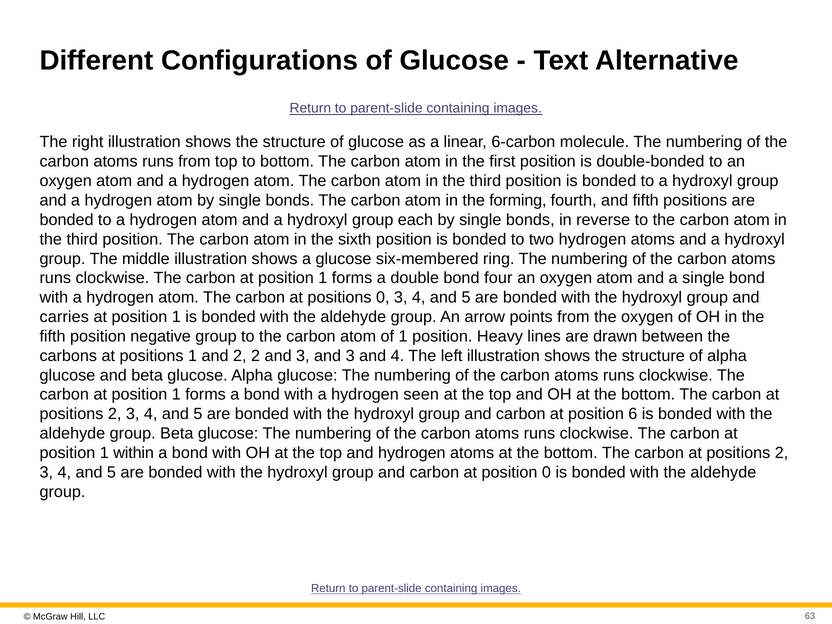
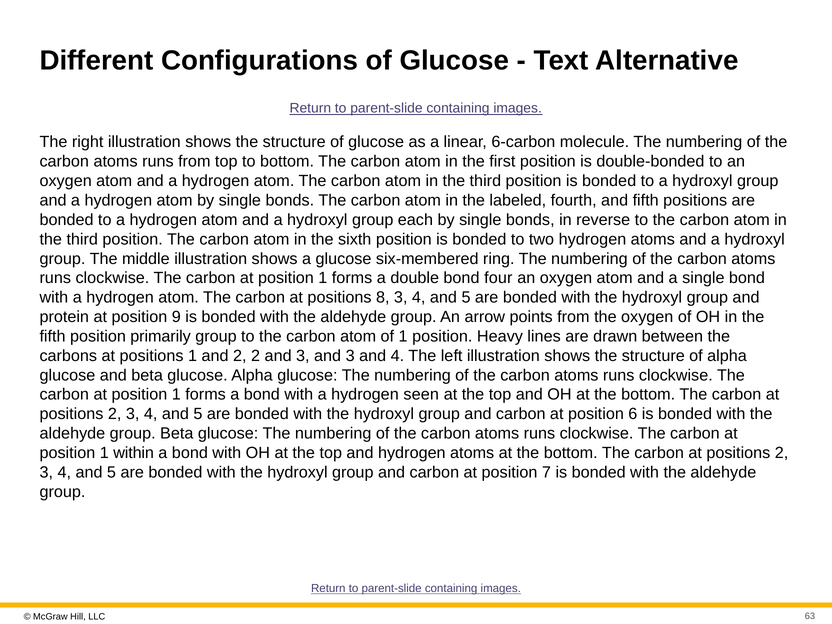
forming: forming -> labeled (518, 200)
positions 0: 0 -> 8 (383, 298)
carries: carries -> protein (64, 317)
1: 1 -> 9 (176, 317)
negative: negative -> primarily (161, 336)
position 0: 0 -> 7 (546, 472)
